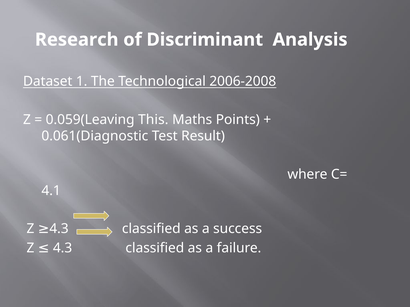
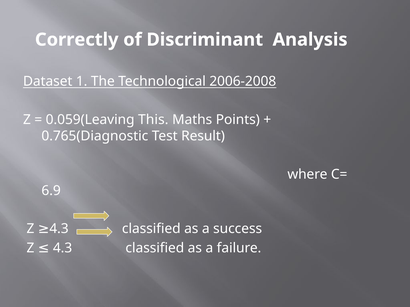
Research: Research -> Correctly (77, 40)
0.061(Diagnostic: 0.061(Diagnostic -> 0.765(Diagnostic (95, 136)
4.1: 4.1 -> 6.9 (51, 191)
